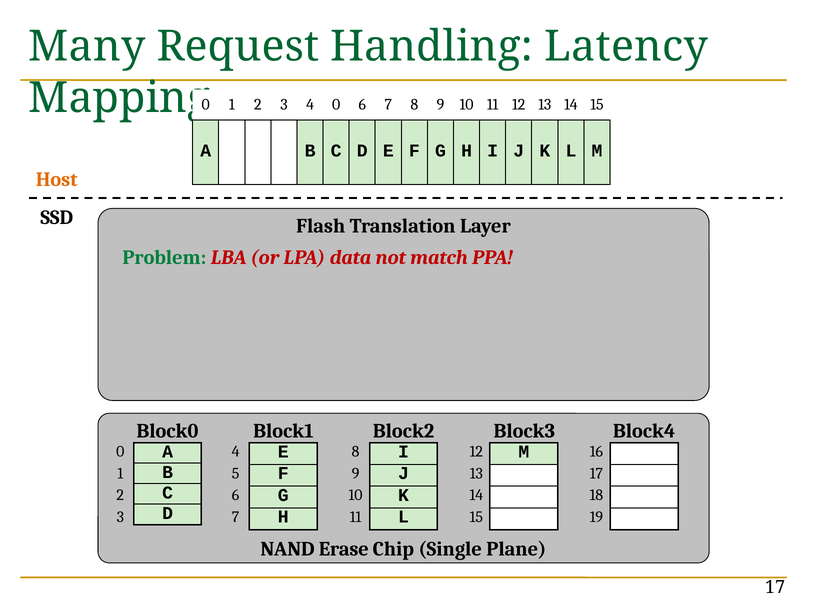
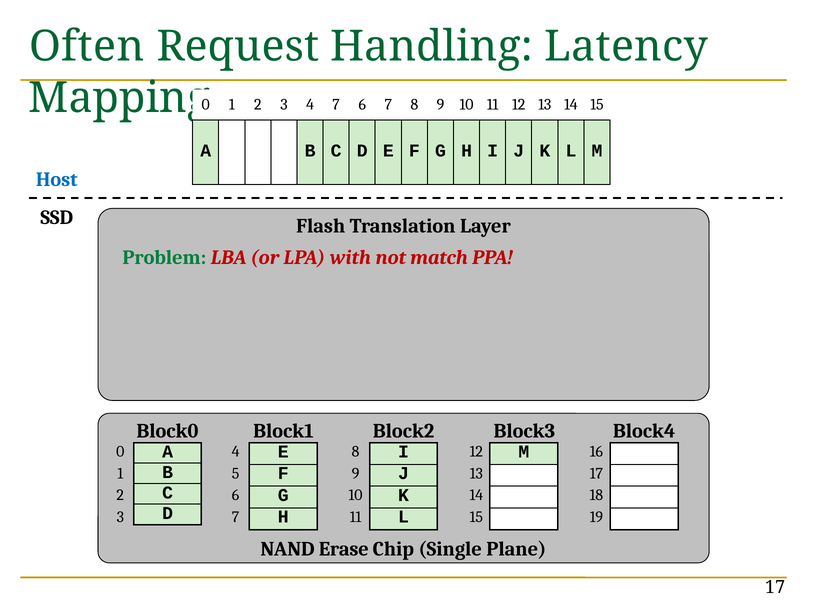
Many: Many -> Often (87, 46)
4 0: 0 -> 7 (336, 104)
Host colour: orange -> blue (57, 179)
data: data -> with (350, 258)
